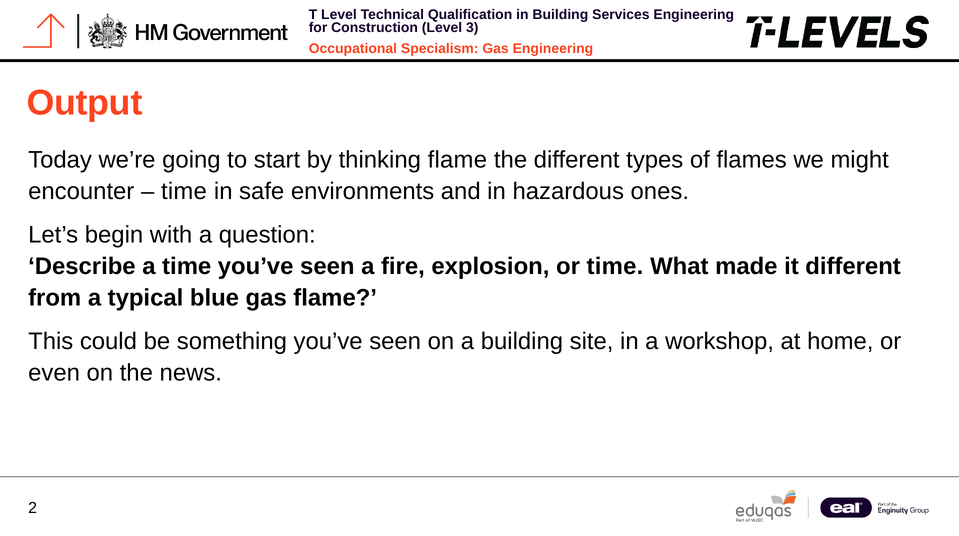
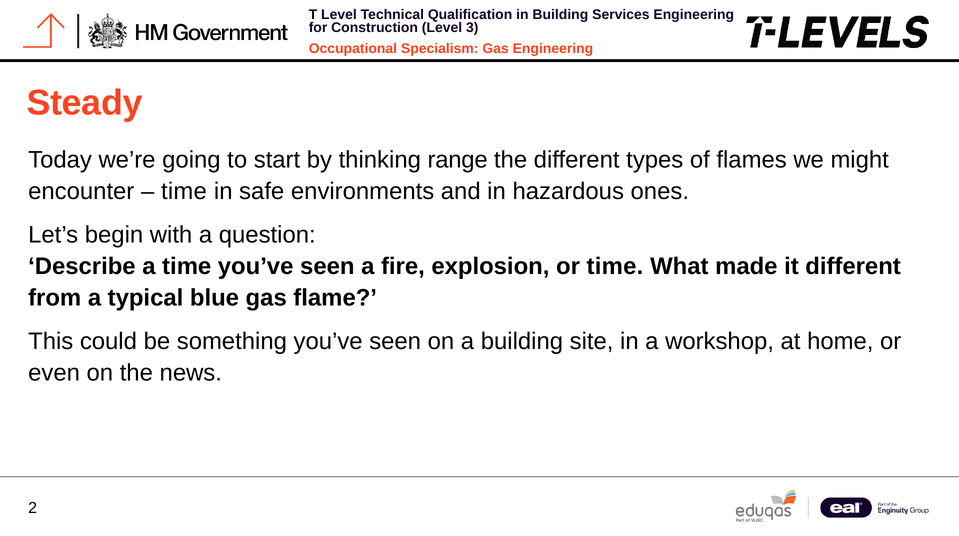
Output: Output -> Steady (85, 103)
thinking flame: flame -> range (458, 160)
